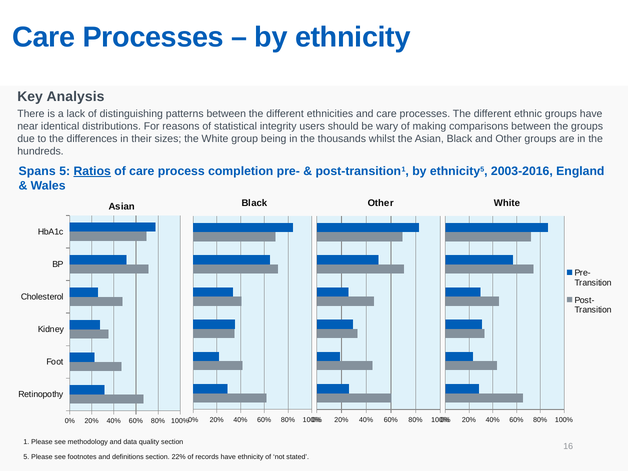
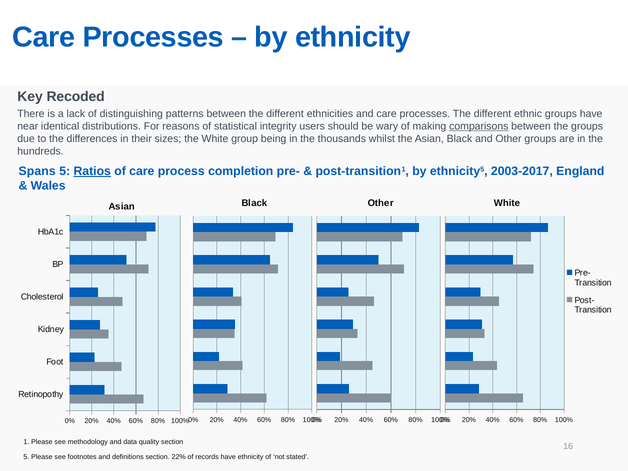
Analysis: Analysis -> Recoded (76, 96)
comparisons underline: none -> present (479, 126)
2003-2016: 2003-2016 -> 2003-2017 (522, 171)
